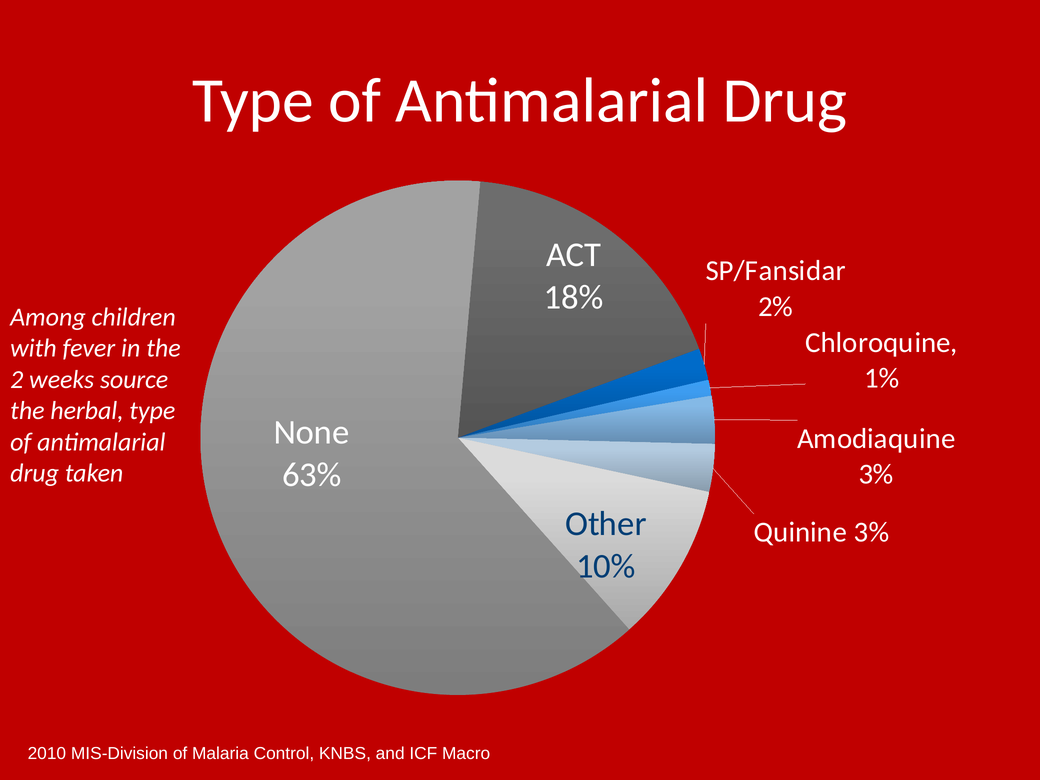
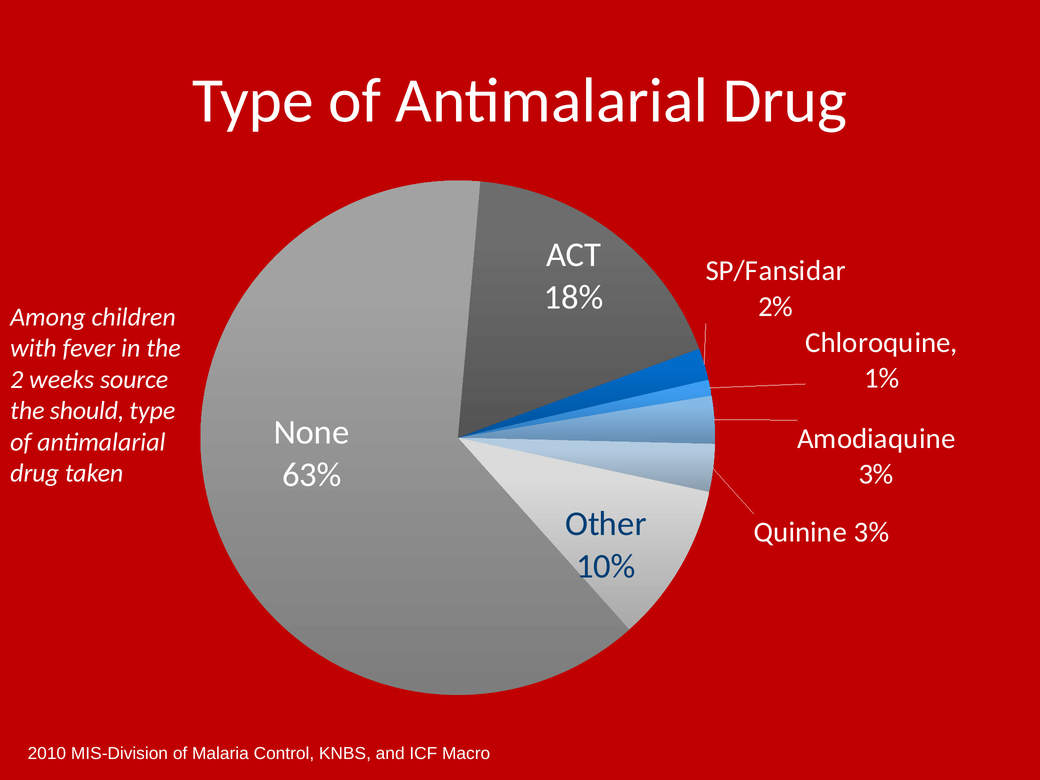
herbal: herbal -> should (87, 411)
